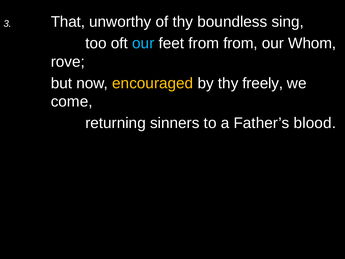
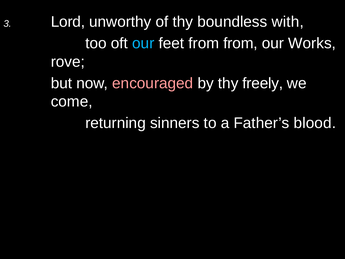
That: That -> Lord (68, 22)
sing: sing -> with (288, 22)
Whom: Whom -> Works (312, 43)
encouraged colour: yellow -> pink (153, 83)
